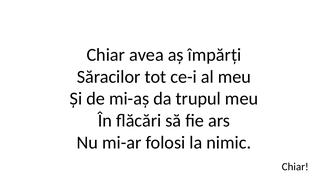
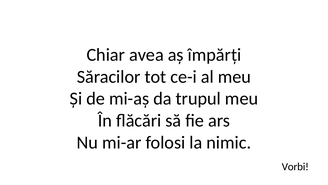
Chiar: Chiar -> Vorbi (295, 166)
